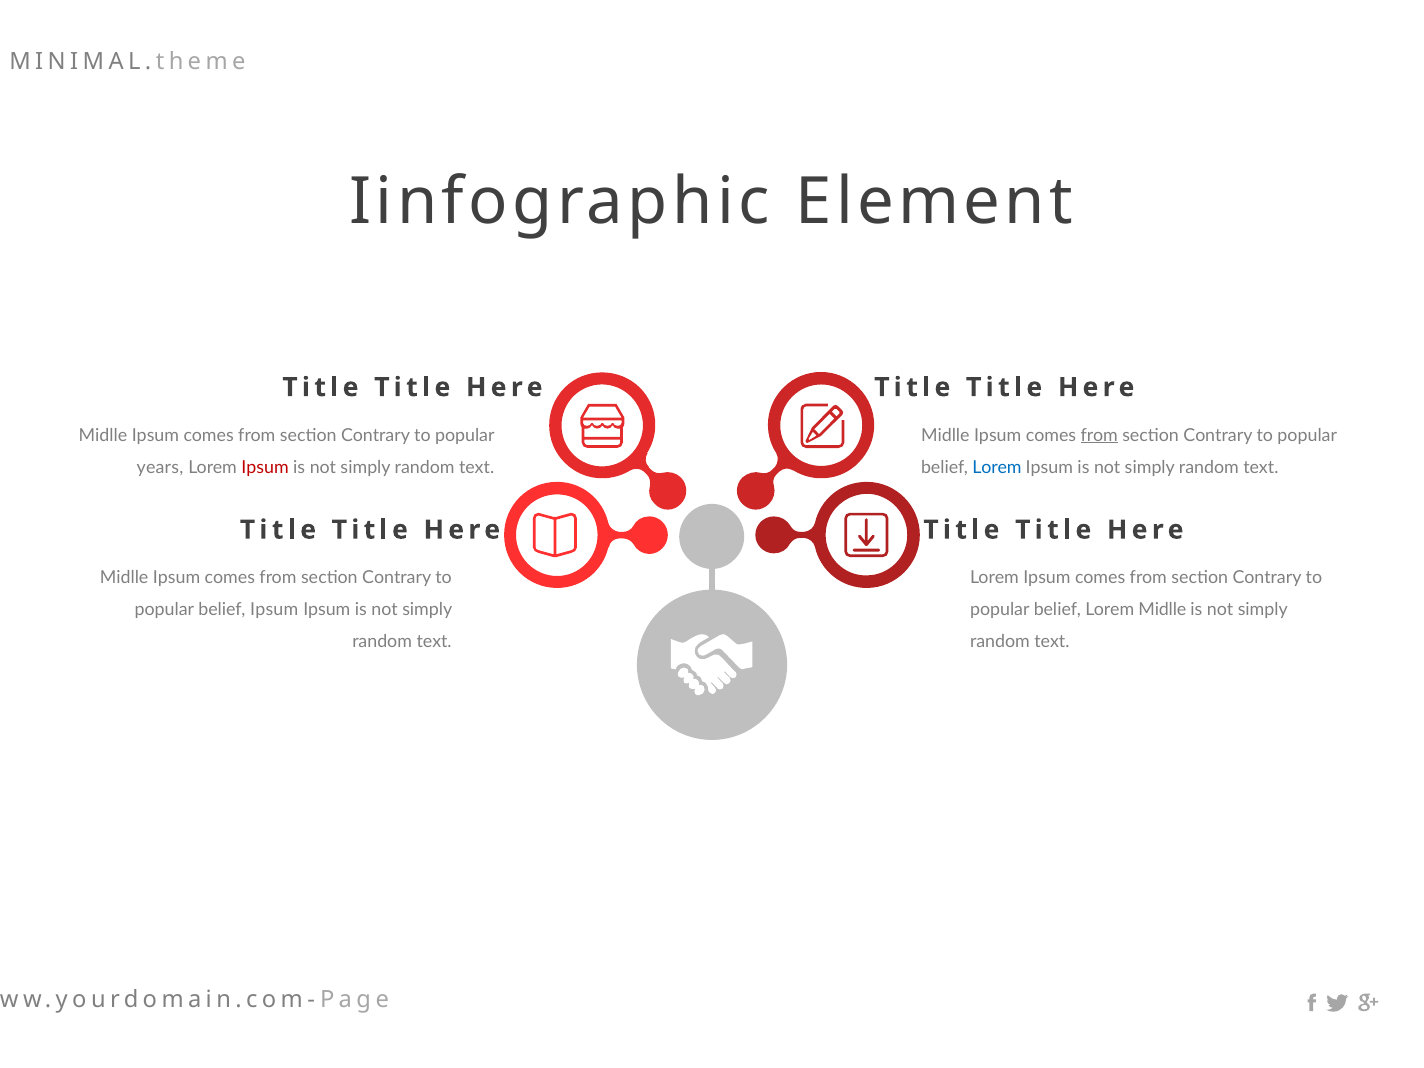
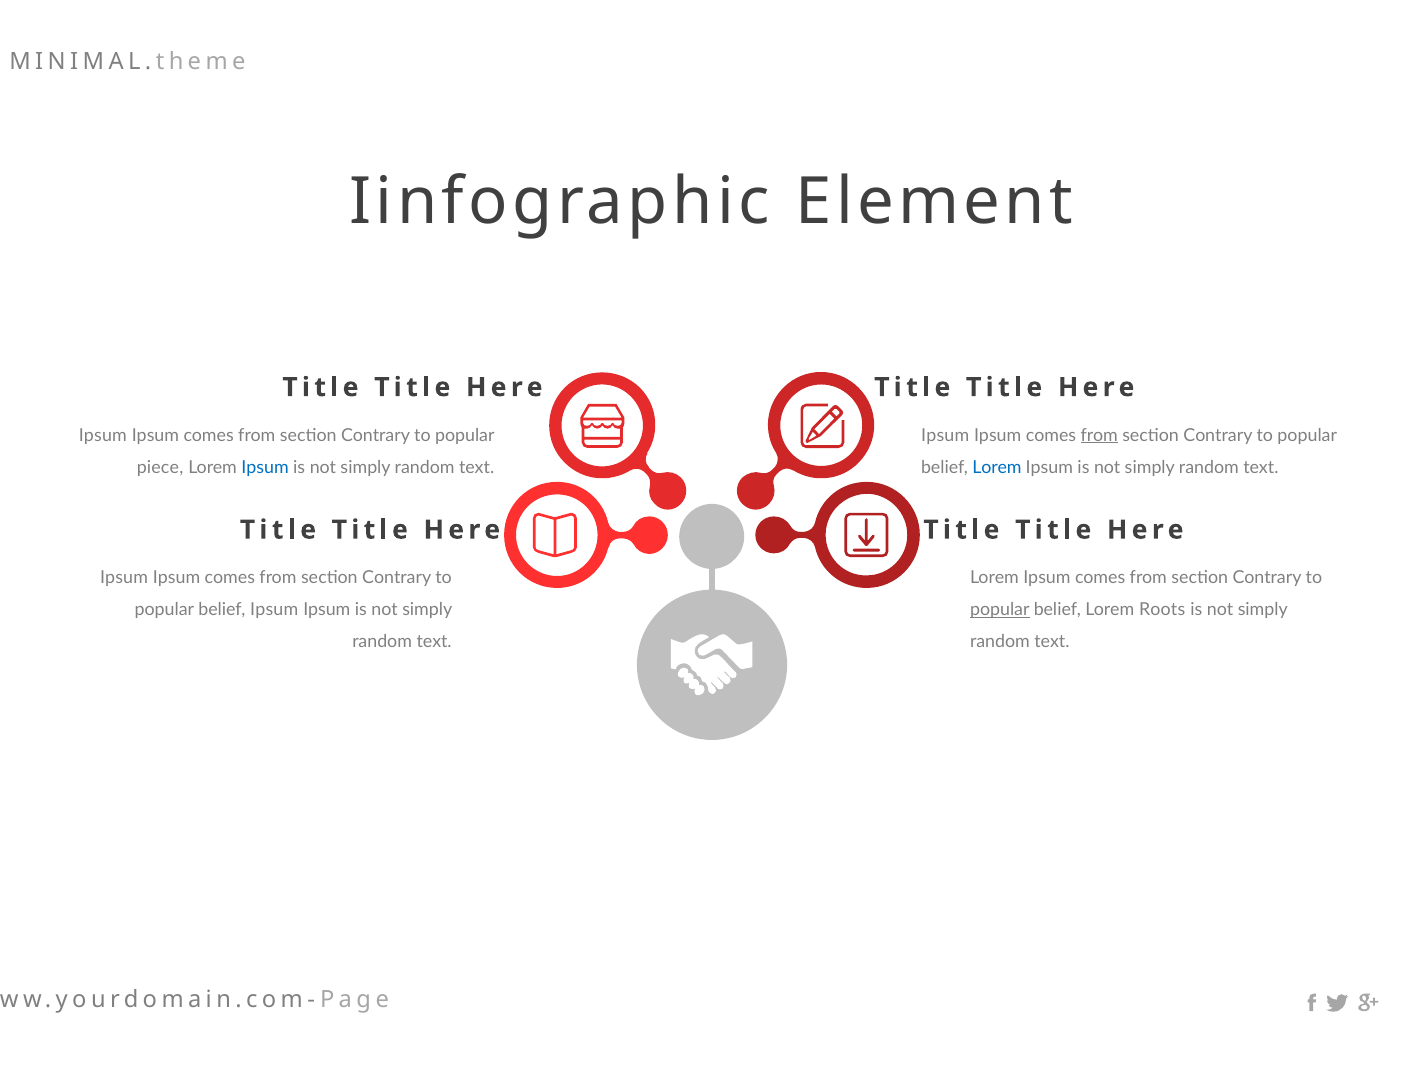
Midlle: Midlle -> Ipsum (103, 435)
Midlle: Midlle -> Ipsum (945, 435)
years: years -> piece (160, 467)
Ipsum colour: red -> blue (265, 467)
Midlle: Midlle -> Ipsum (124, 578)
popular underline: none -> present (1000, 610)
Lorem Midlle: Midlle -> Roots (1162, 610)
